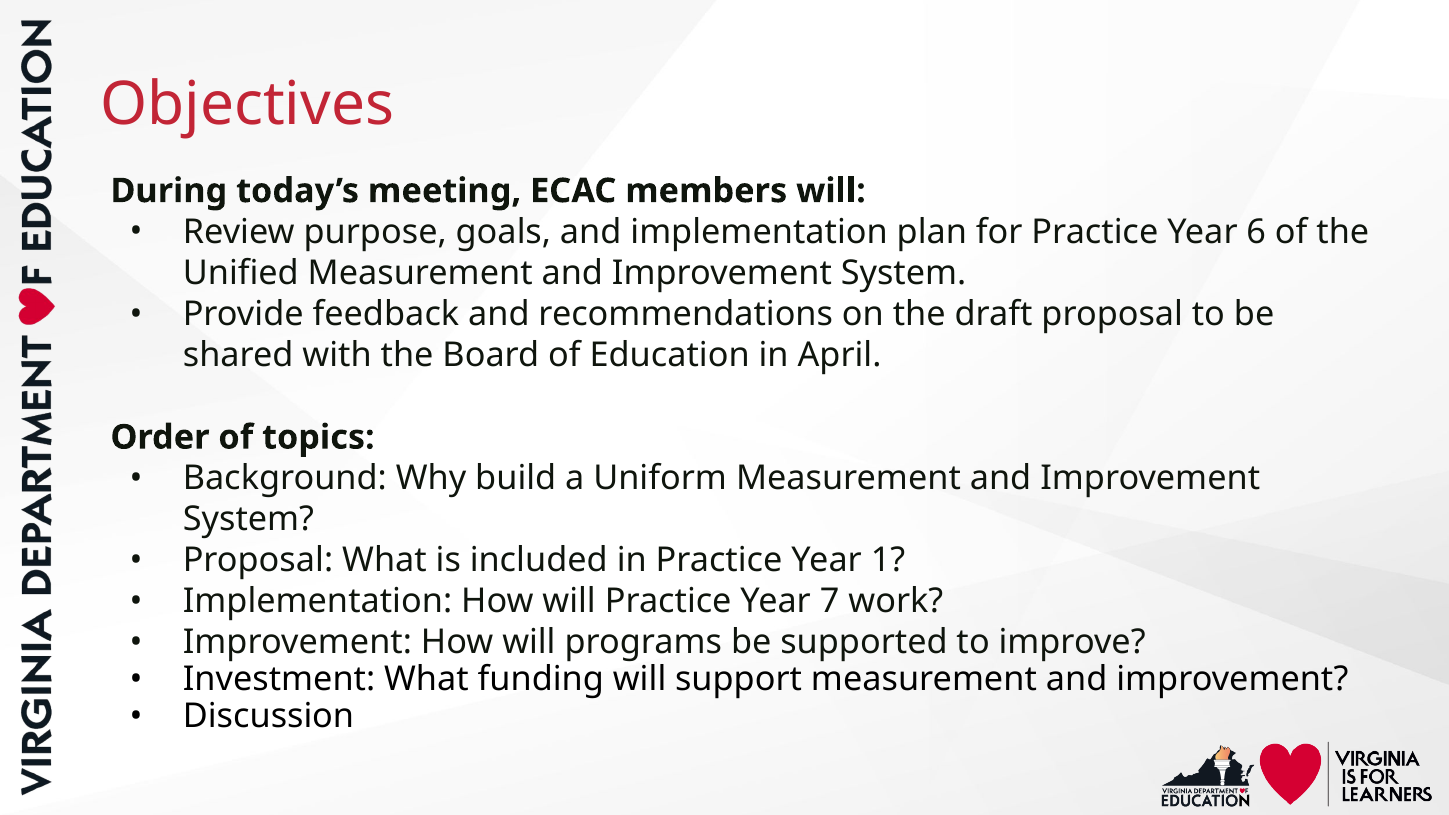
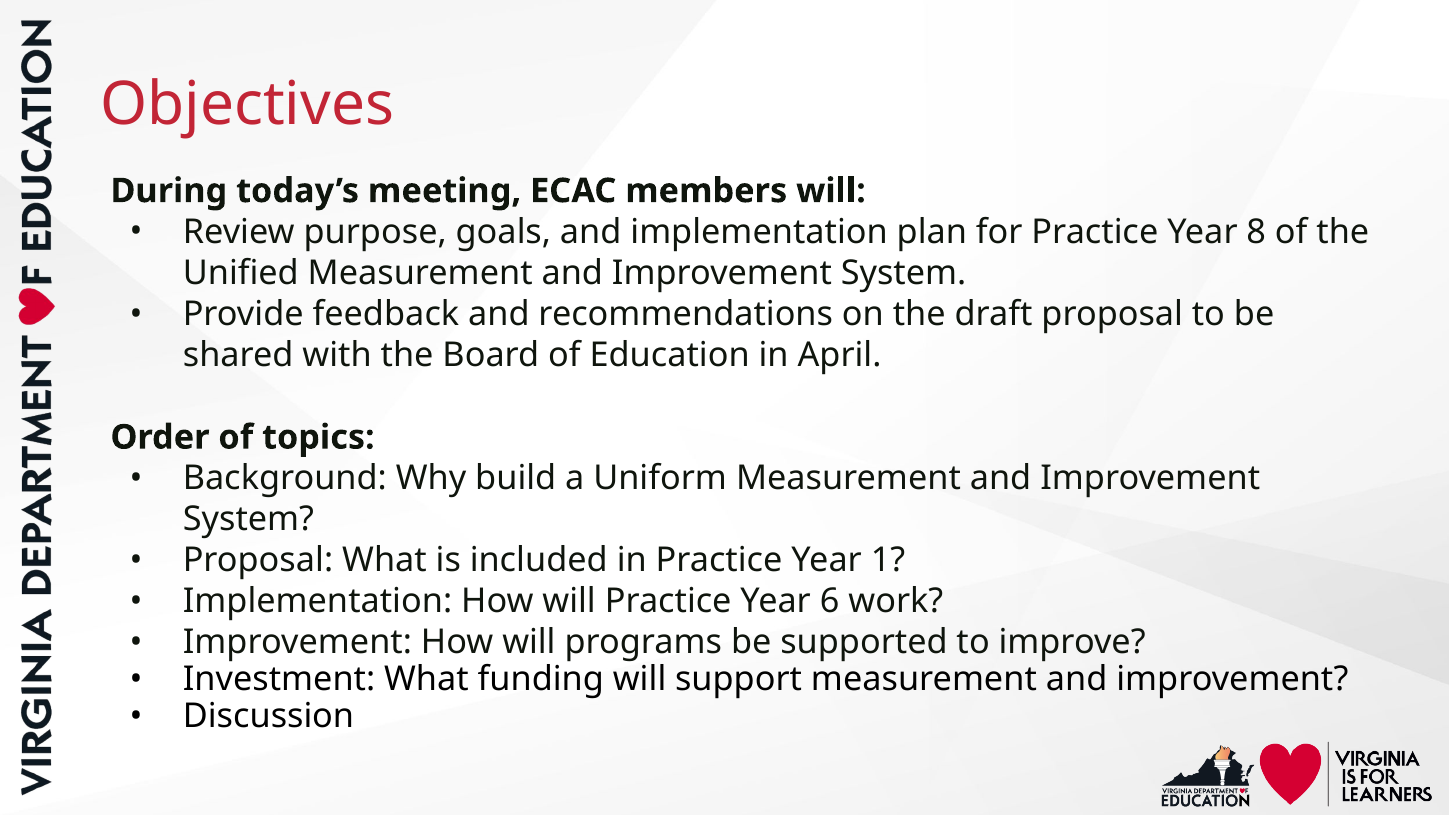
6: 6 -> 8 (1256, 232)
7: 7 -> 6 (830, 602)
